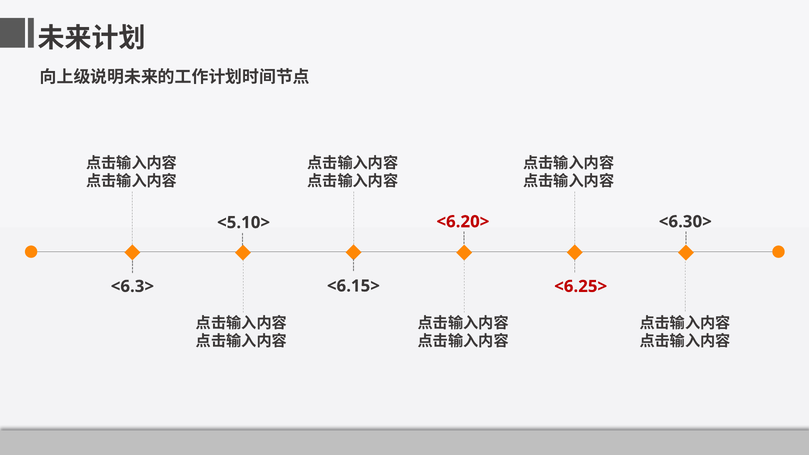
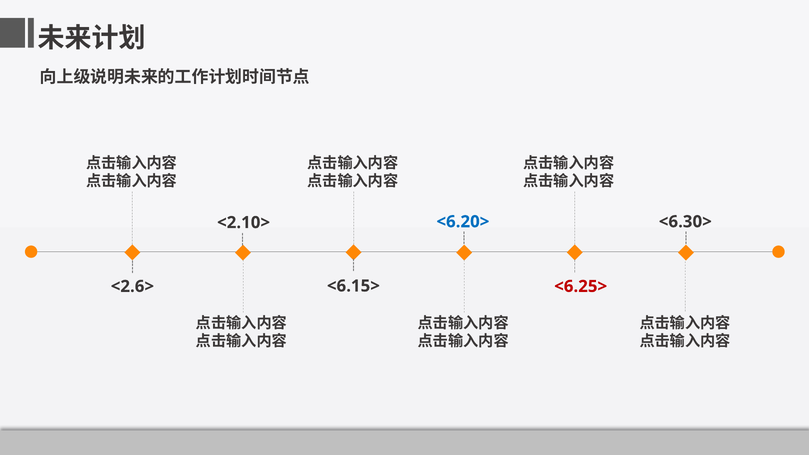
<6.20> colour: red -> blue (463, 222)
<5.10>: <5.10> -> <2.10> (244, 223)
<6.3>: <6.3> -> <2.6> (132, 286)
